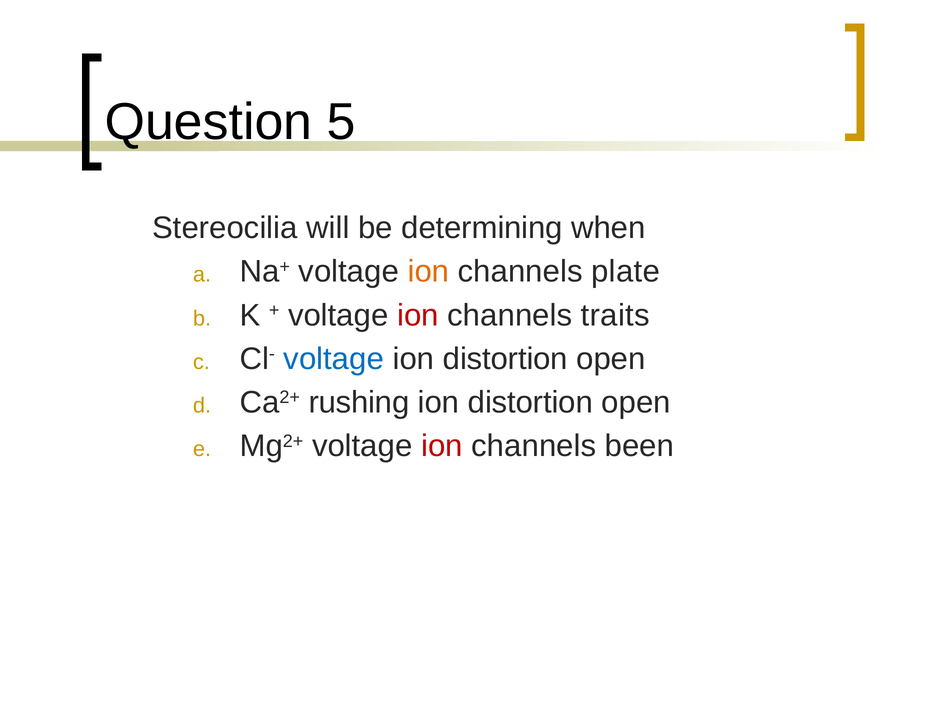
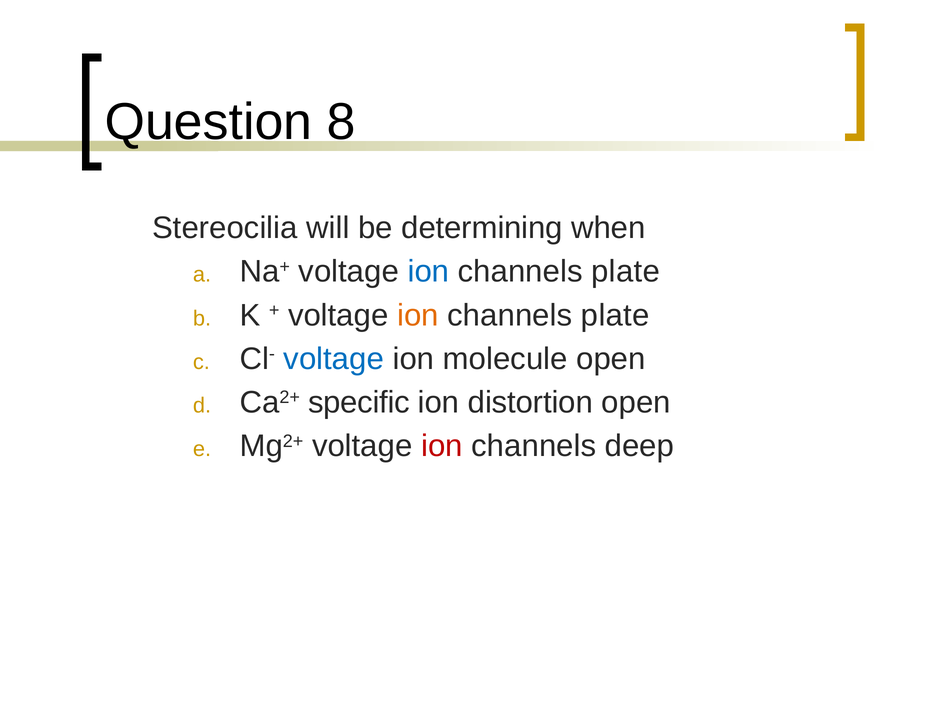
5: 5 -> 8 (341, 122)
ion colour: orange -> blue (428, 272)
ion colour: red -> orange (418, 315)
traits: traits -> plate (615, 315)
distortion: distortion -> molecule (505, 359)
rushing: rushing -> specific (359, 403)
been: been -> deep (639, 446)
